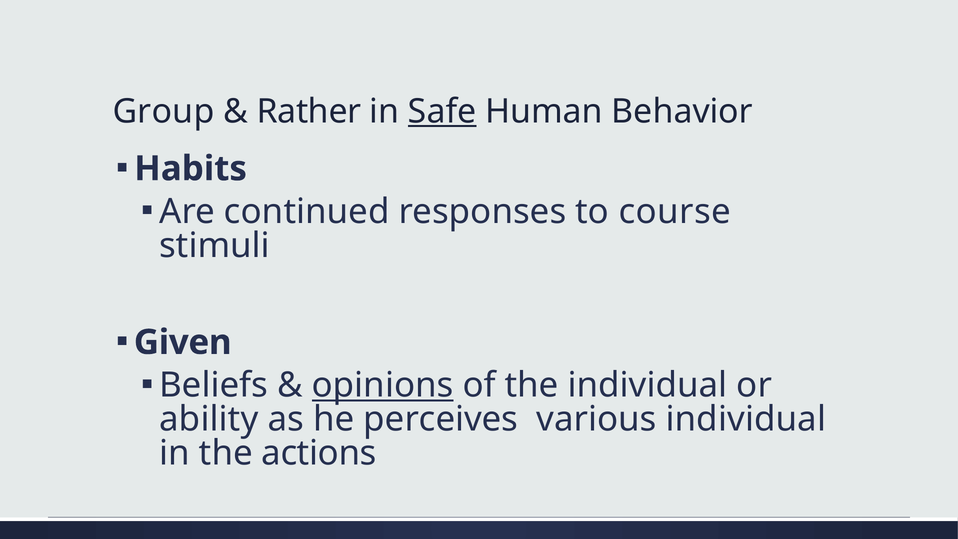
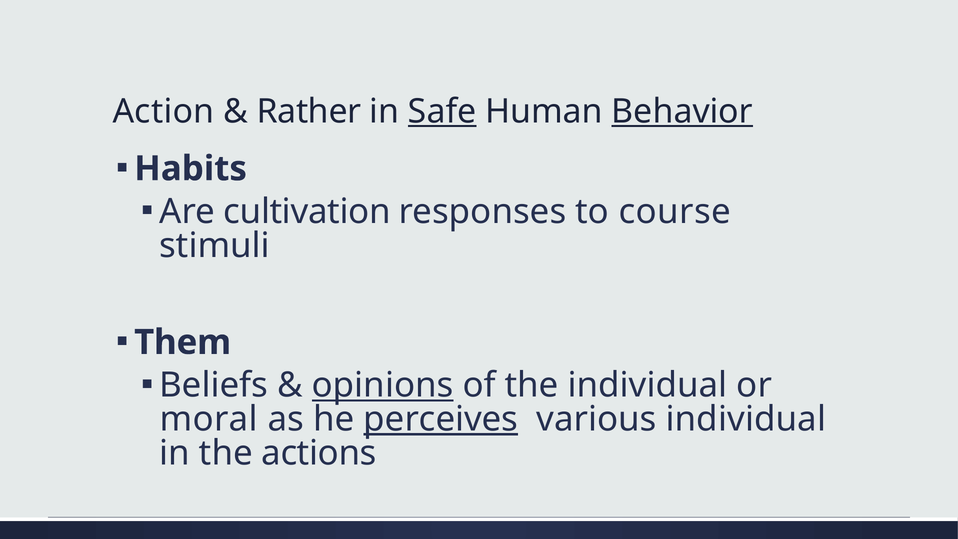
Group: Group -> Action (163, 111)
Behavior underline: none -> present (682, 111)
continued: continued -> cultivation (307, 212)
Given: Given -> Them (183, 342)
ability: ability -> moral (209, 419)
perceives underline: none -> present (441, 419)
